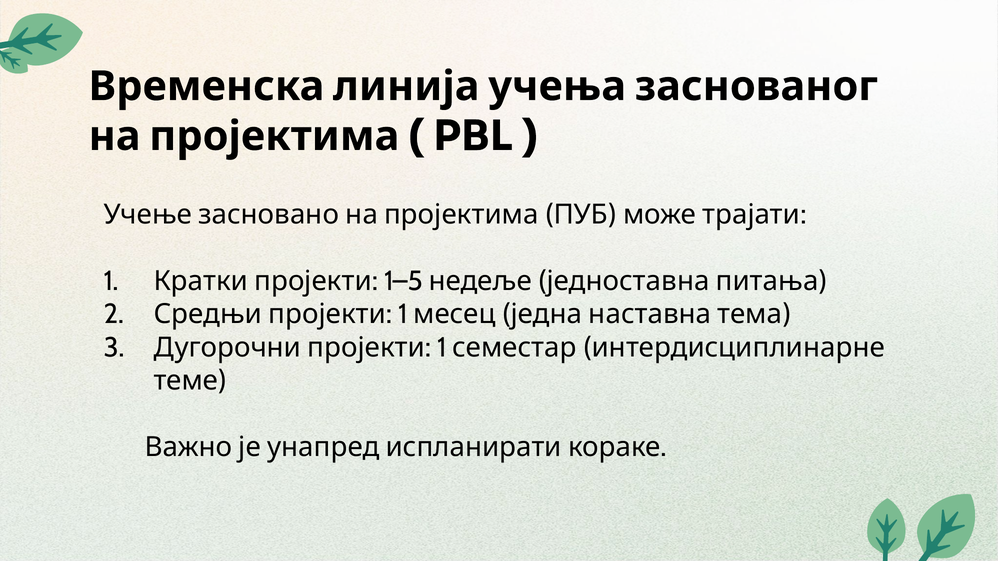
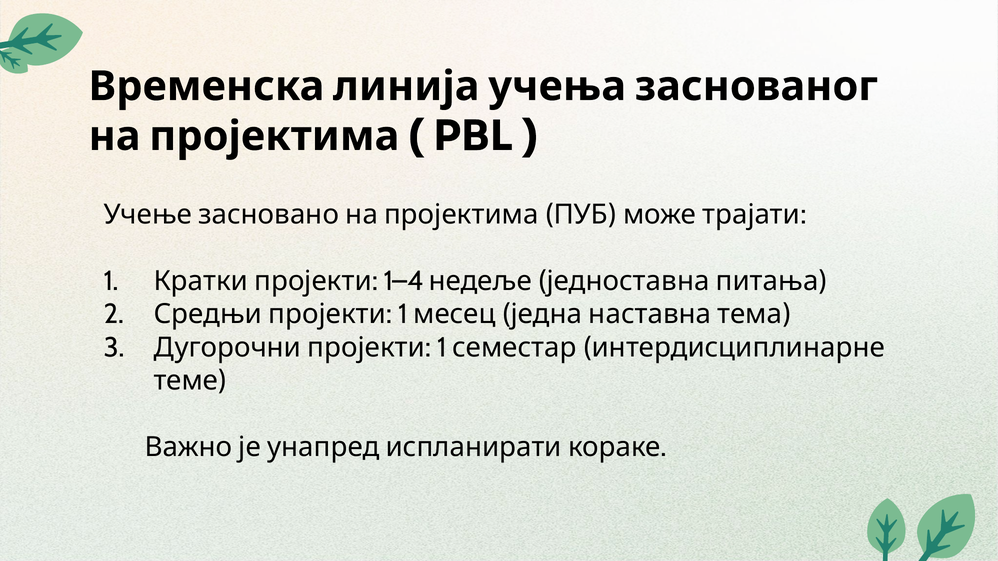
1–5: 1–5 -> 1–4 (403, 281)
